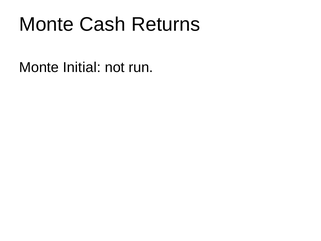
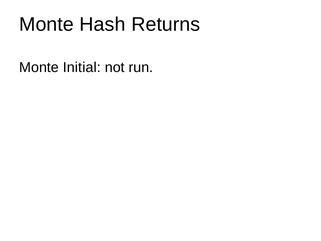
Cash: Cash -> Hash (102, 24)
